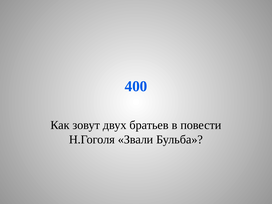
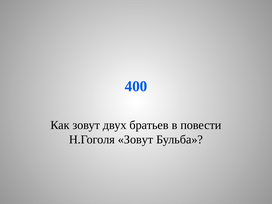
Н.Гоголя Звали: Звали -> Зовут (136, 140)
